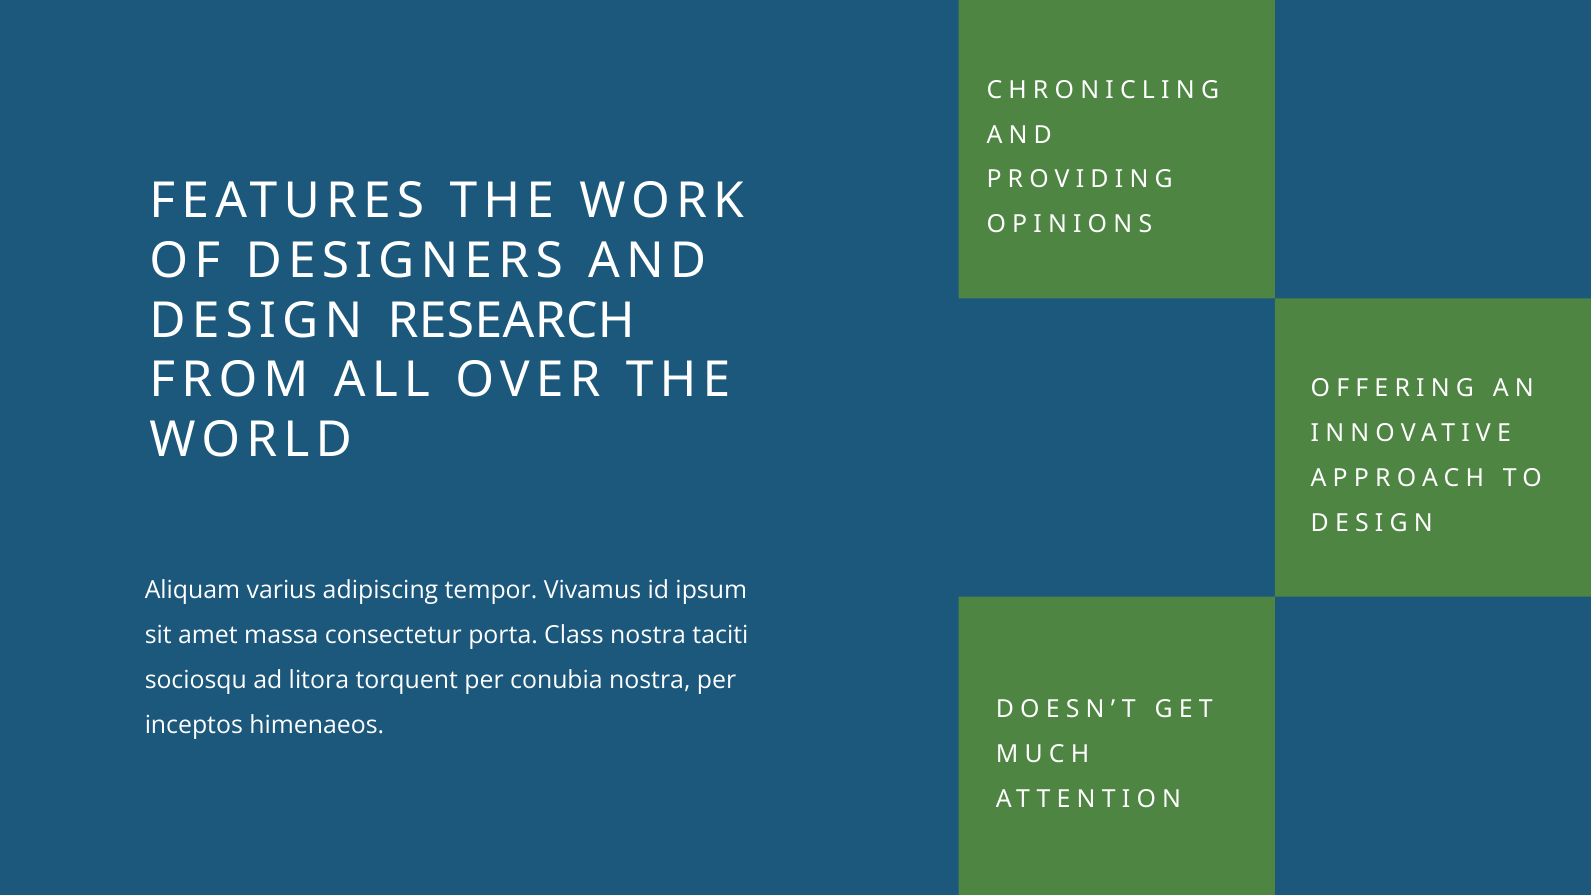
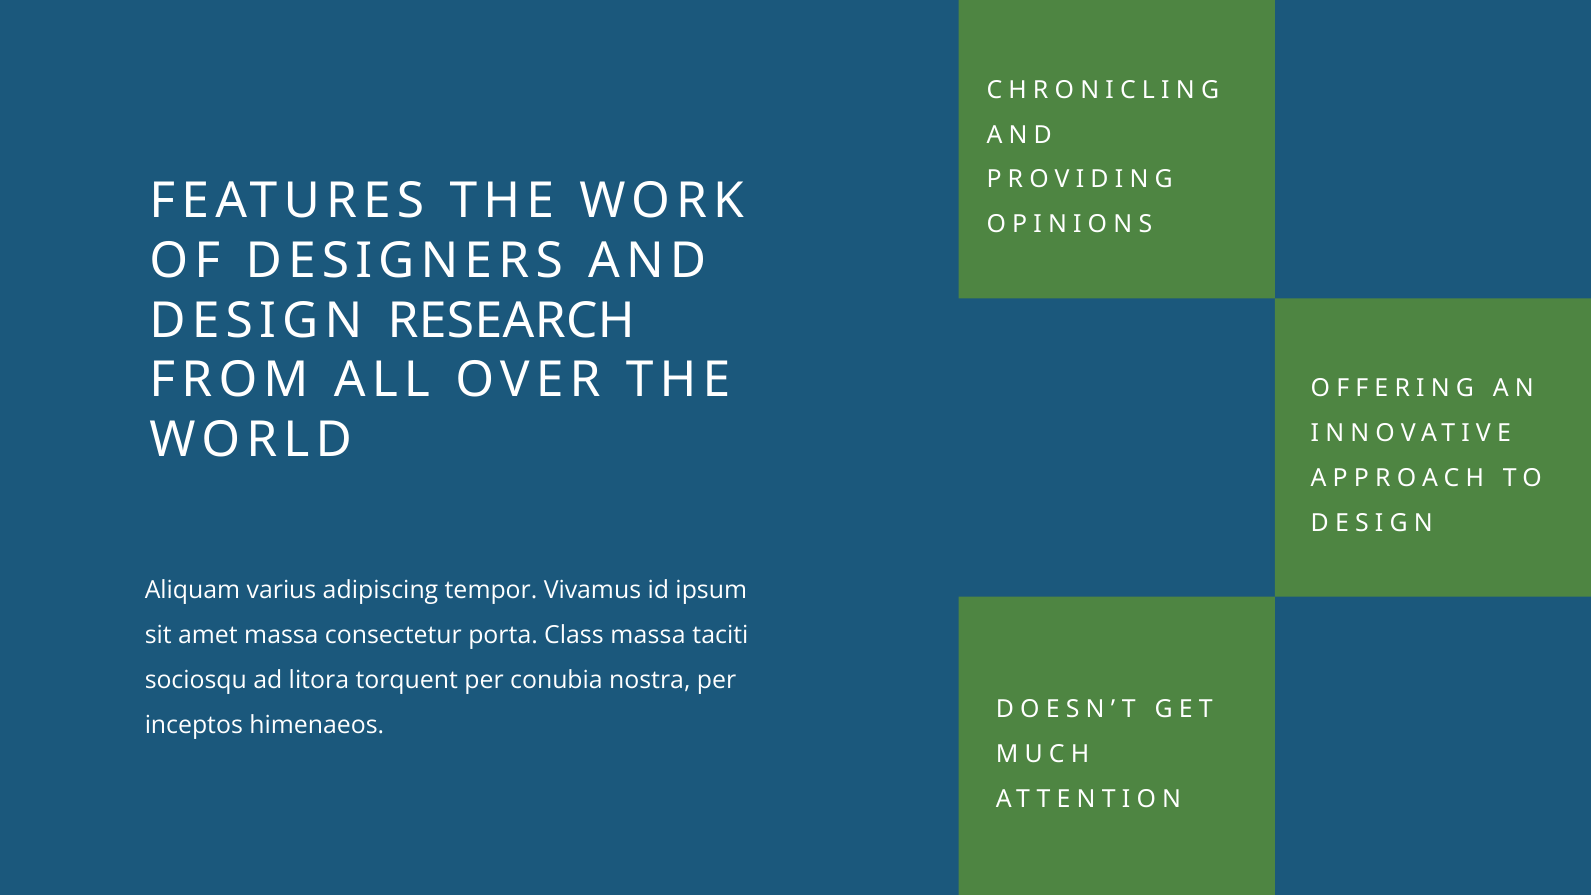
Class nostra: nostra -> massa (648, 635)
